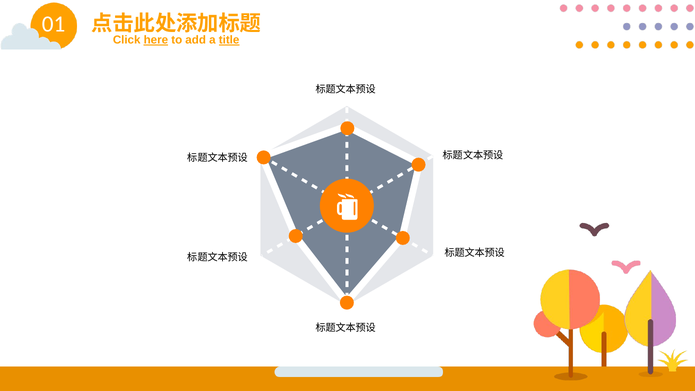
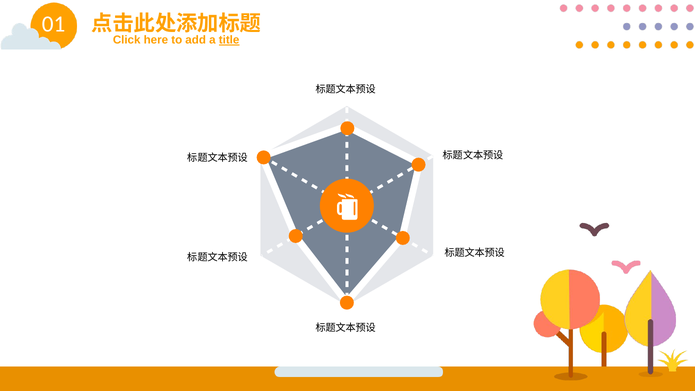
here underline: present -> none (156, 40)
